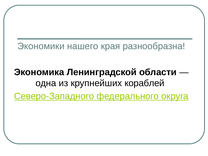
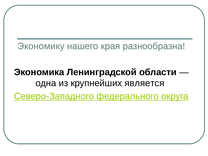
Экономики: Экономики -> Экономику (41, 46)
кораблей: кораблей -> является (144, 83)
